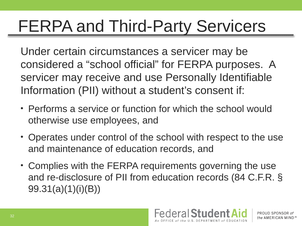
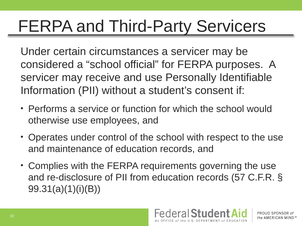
84: 84 -> 57 (238, 178)
